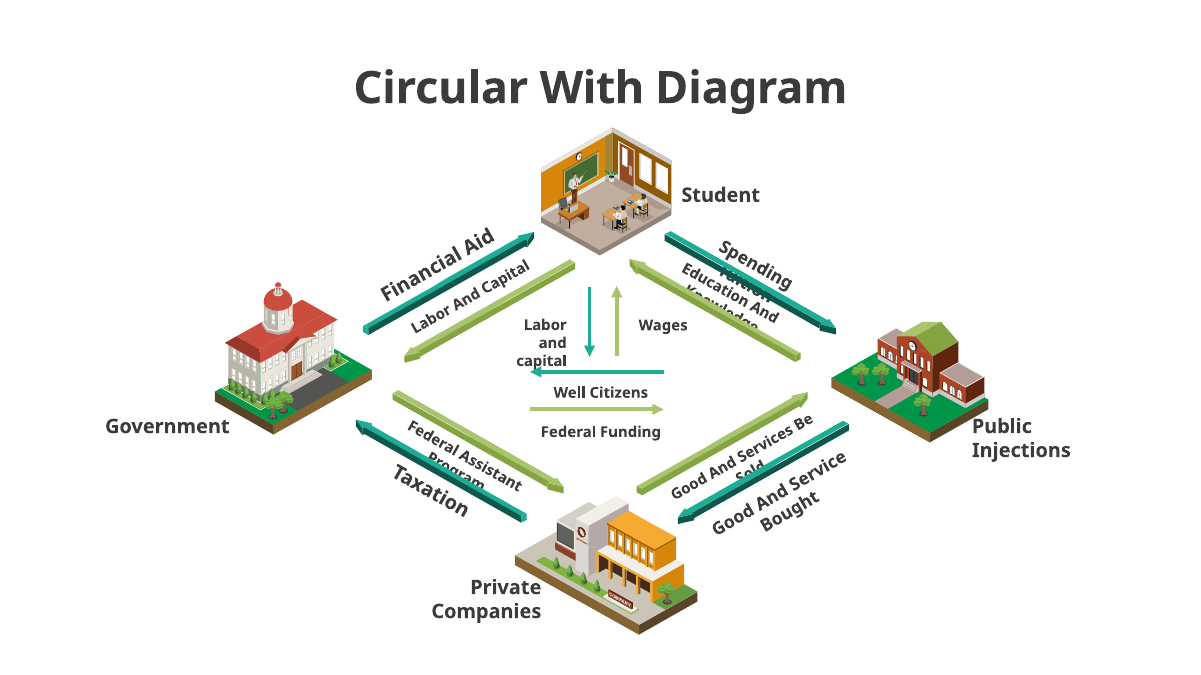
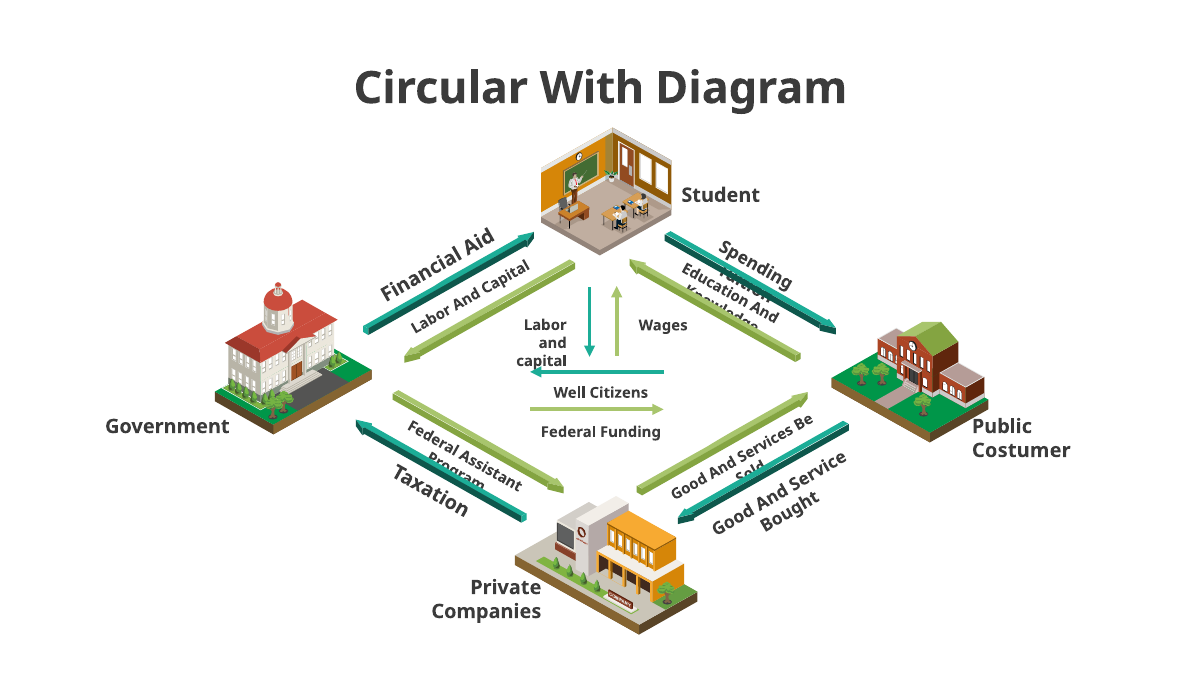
Injections: Injections -> Costumer (1021, 451)
